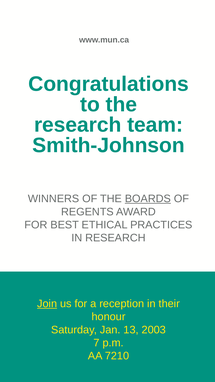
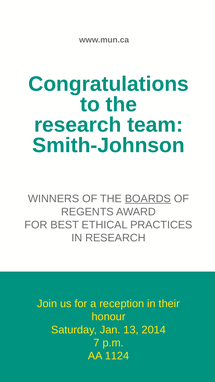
Join underline: present -> none (47, 304)
2003: 2003 -> 2014 (154, 330)
7210: 7210 -> 1124 (117, 356)
